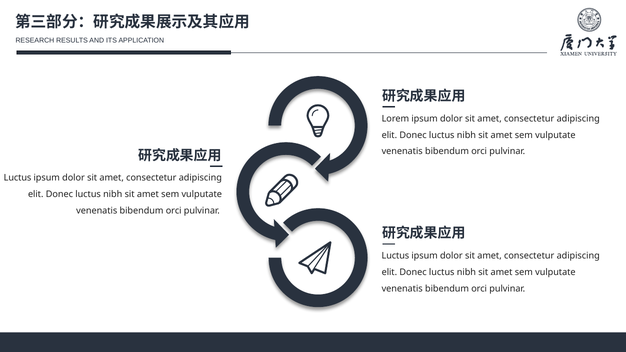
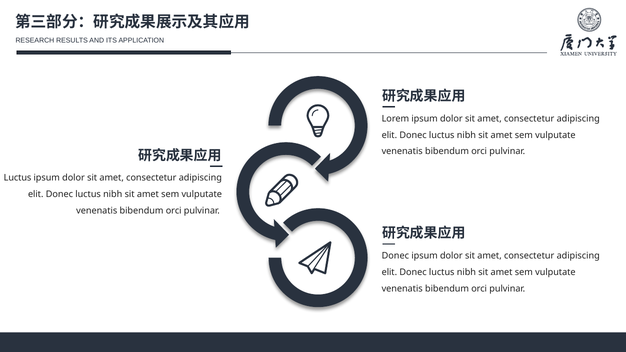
Luctus: Luctus -> Donec (395, 256)
